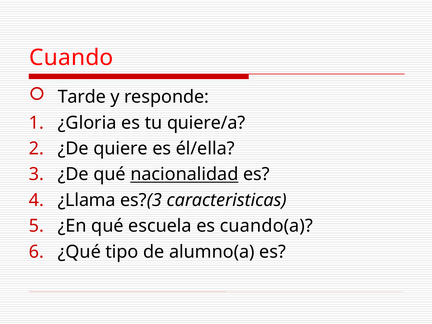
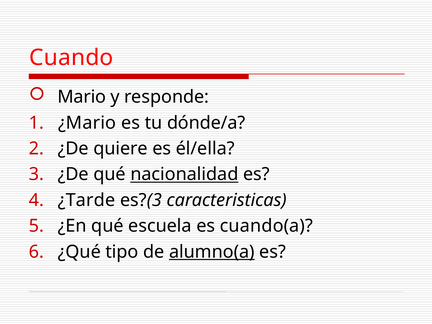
Tarde: Tarde -> Mario (82, 97)
¿Gloria: ¿Gloria -> ¿Mario (87, 123)
quiere/a: quiere/a -> dónde/a (206, 123)
¿Llama: ¿Llama -> ¿Tarde (86, 200)
alumno(a underline: none -> present (212, 252)
